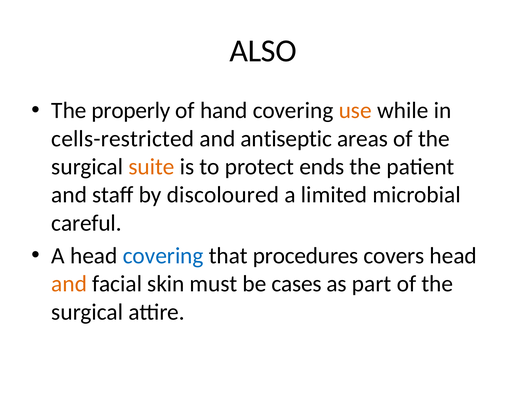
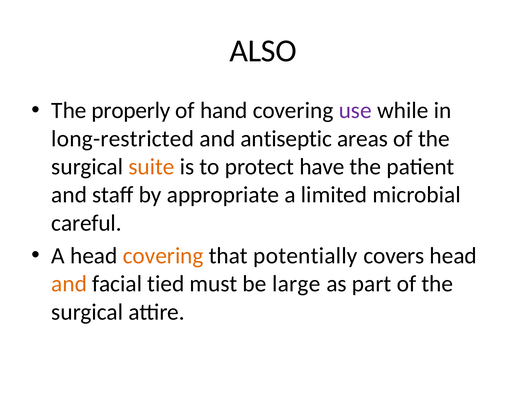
use colour: orange -> purple (355, 110)
cells-restricted: cells-restricted -> long-restricted (123, 138)
ends: ends -> have (322, 167)
discoloured: discoloured -> appropriate (223, 195)
covering colour: blue -> orange (163, 255)
procedures: procedures -> potentially (305, 255)
skin: skin -> tied (166, 284)
cases: cases -> large (296, 284)
